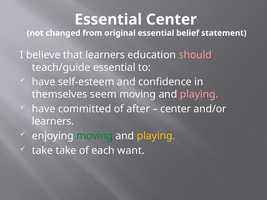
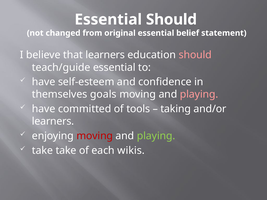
Essential Center: Center -> Should (171, 20)
seem: seem -> goals (103, 94)
after: after -> tools (138, 109)
center: center -> taking (176, 109)
moving colour: green -> red (95, 136)
playing colour: yellow -> light green (156, 136)
want: want -> wikis (131, 151)
